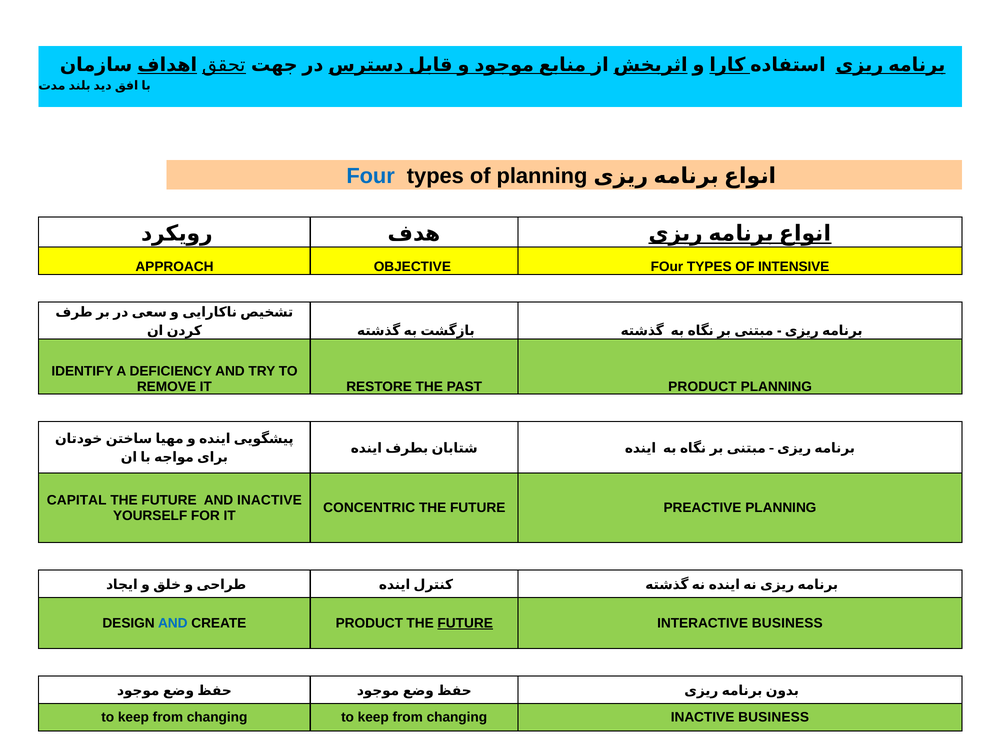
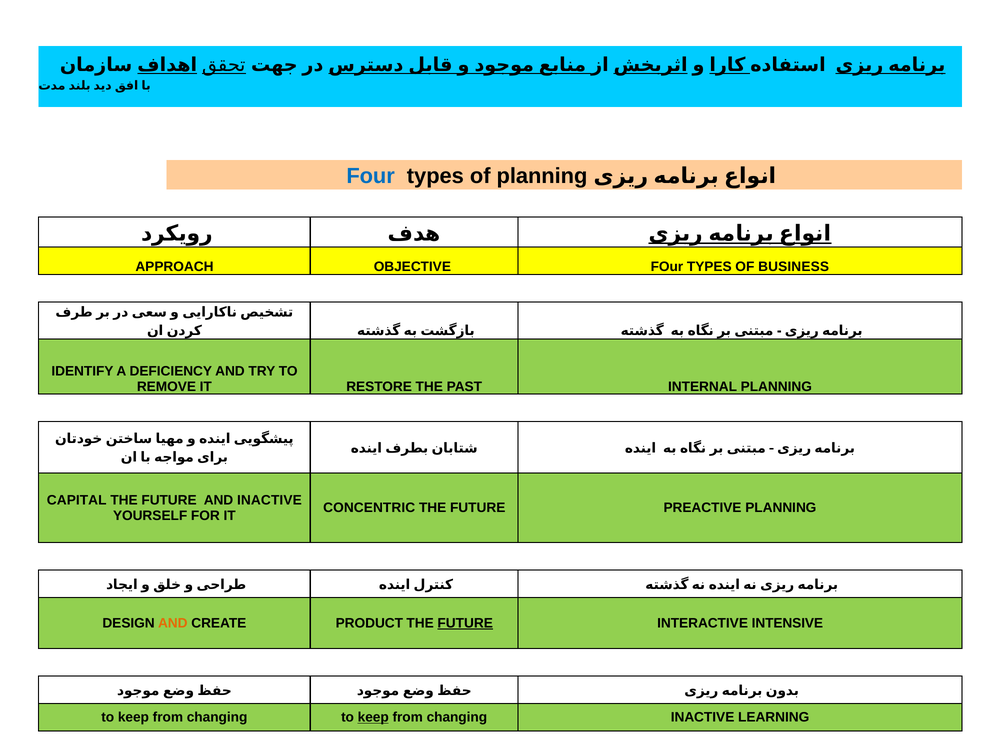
INTENSIVE: INTENSIVE -> BUSINESS (794, 267)
PAST PRODUCT: PRODUCT -> INTERNAL (703, 386)
AND colour: blue -> orange (173, 623)
INTERACTIVE BUSINESS: BUSINESS -> INTENSIVE (787, 623)
keep underline: none -> present (373, 717)
INACTIVE BUSINESS: BUSINESS -> LEARNING (774, 717)
